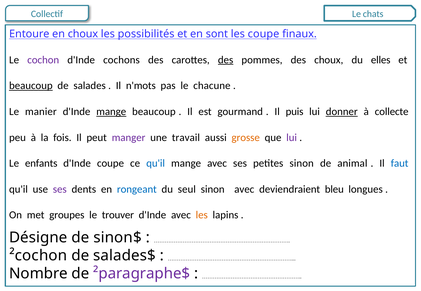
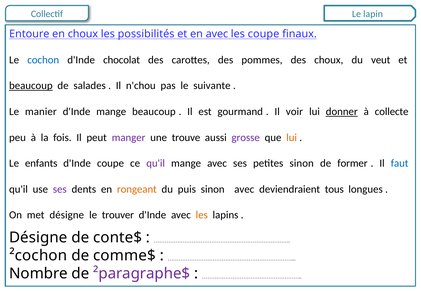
chats: chats -> lapin (373, 14)
en sont: sont -> avec (217, 34)
cochon colour: purple -> blue (43, 60)
cochons: cochons -> chocolat (122, 60)
des underline: present -> none (226, 60)
elles: elles -> veut (381, 60)
n'mots: n'mots -> n'chou (141, 86)
chacune: chacune -> suivante (212, 86)
mange underline: present -> none (111, 112)
puis: puis -> voir (294, 112)
travail: travail -> trouve (186, 138)
grosse colour: orange -> purple (246, 138)
lui colour: purple -> orange (292, 138)
qu'il colour: blue -> purple (156, 164)
animal: animal -> former (352, 164)
rongeant colour: blue -> orange (137, 190)
seul: seul -> puis (187, 190)
bleu: bleu -> tous (334, 190)
met groupes: groupes -> désigne (67, 216)
sinon$: sinon$ -> conte$ (118, 238)
salades$: salades$ -> comme$ (124, 256)
